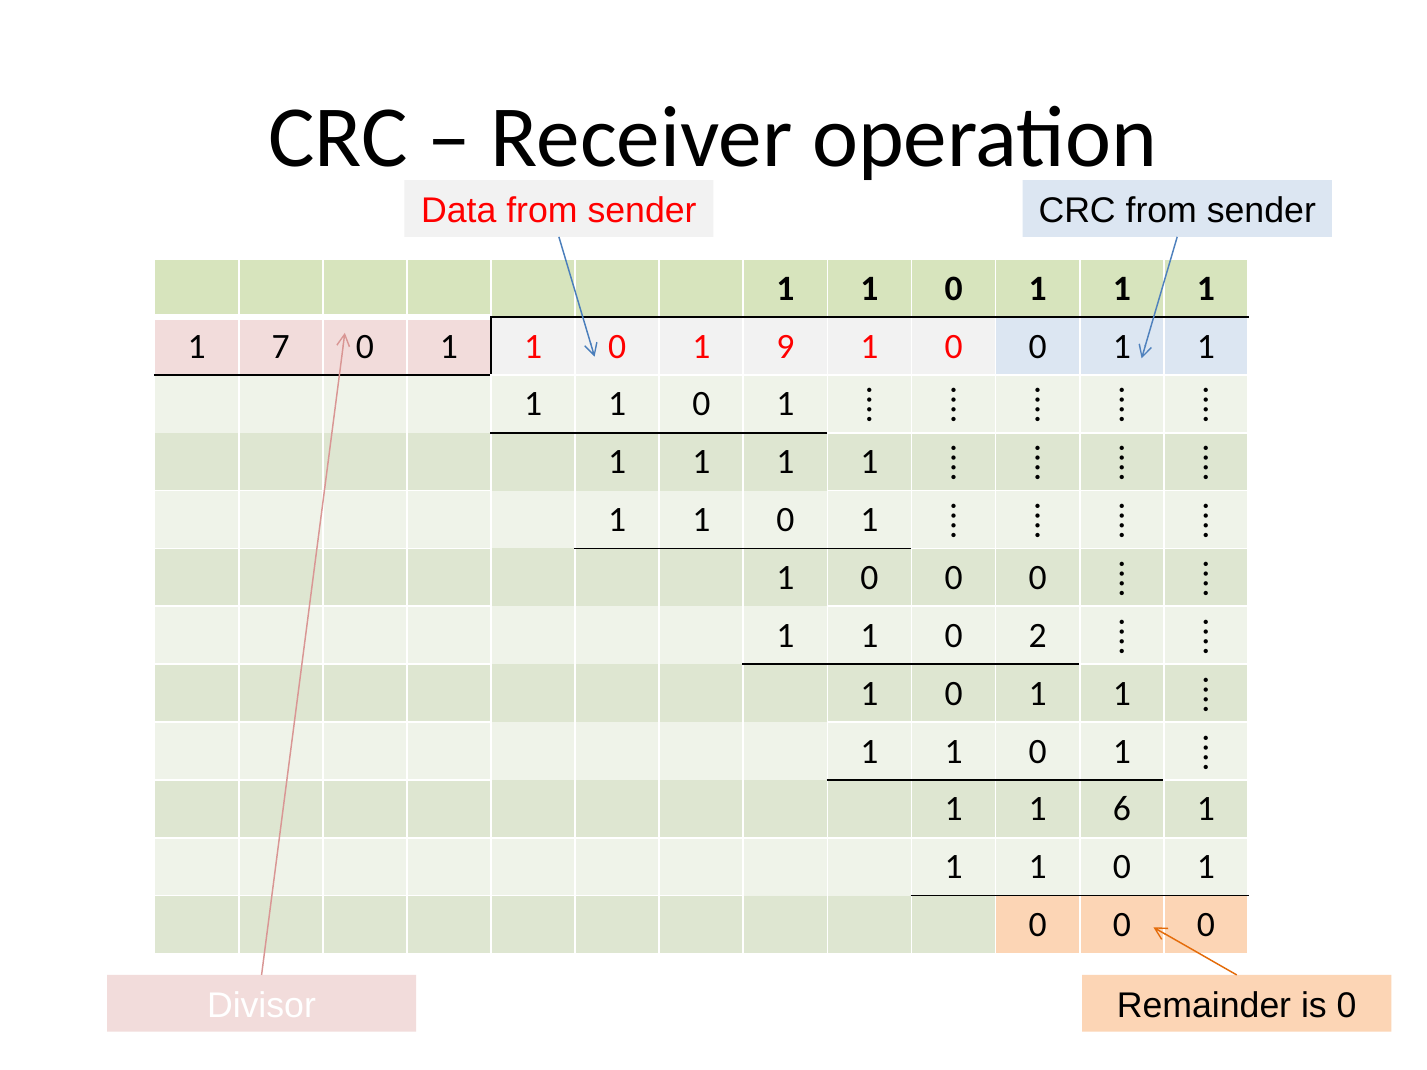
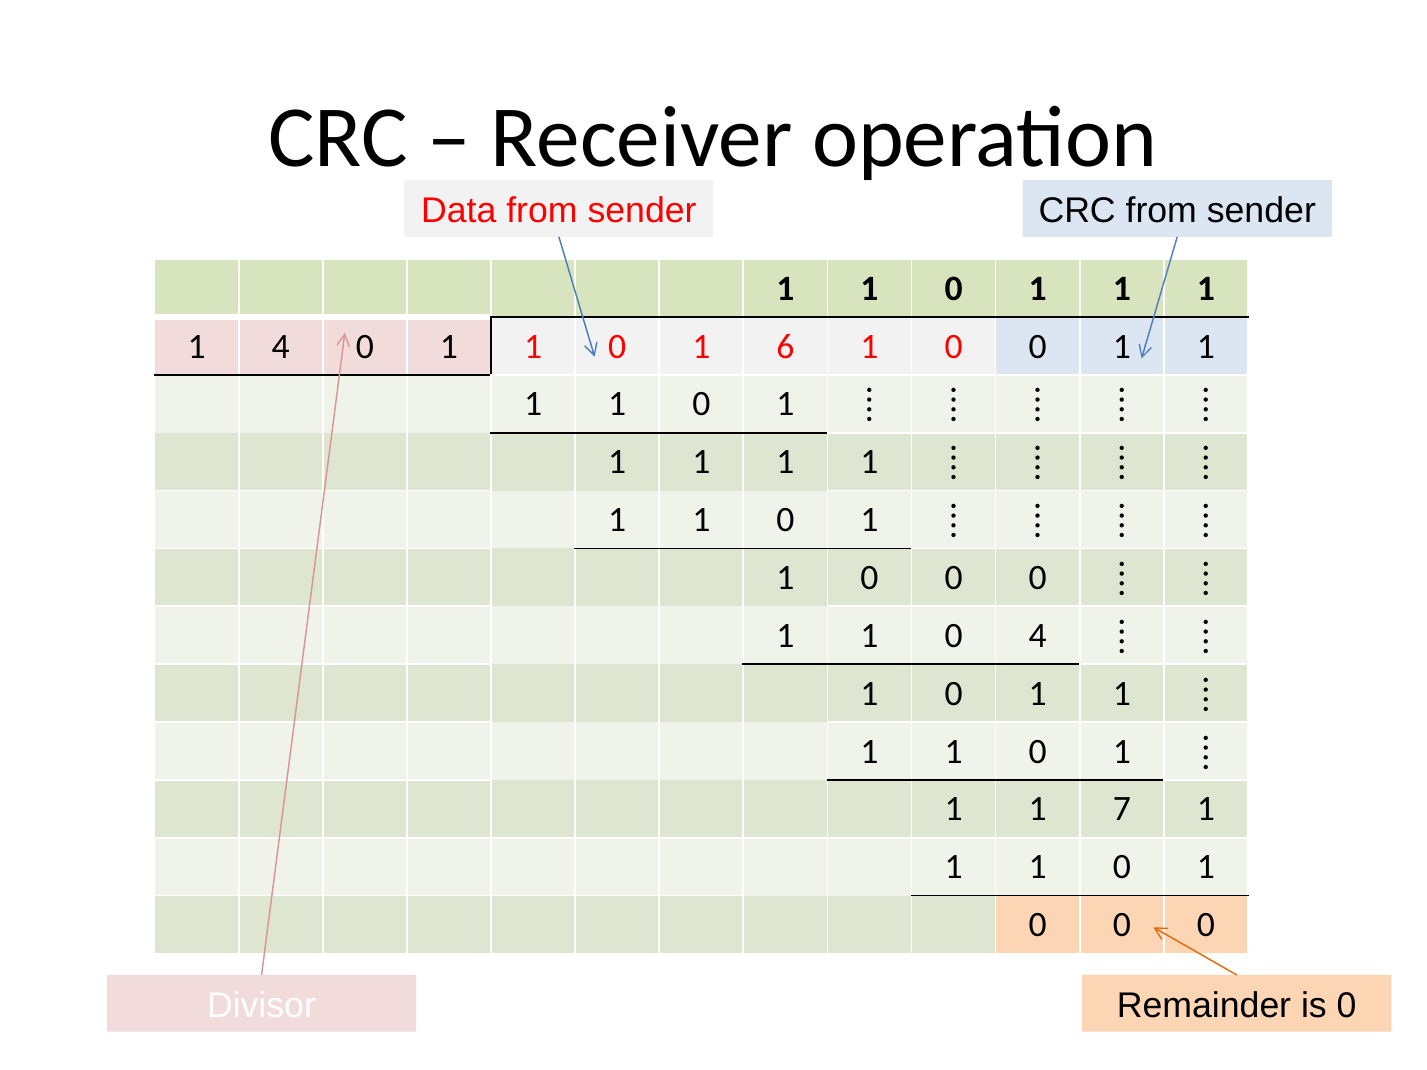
1 7: 7 -> 4 (281, 346)
9: 9 -> 6 (785, 346)
0 2: 2 -> 4 (1038, 636)
6: 6 -> 7 (1122, 809)
